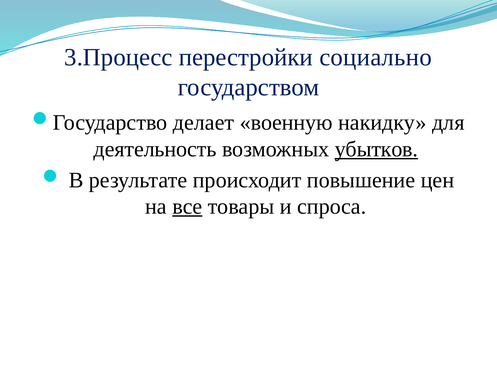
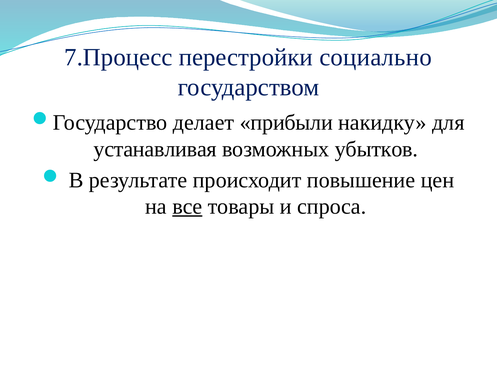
3.Процесс: 3.Процесс -> 7.Процесс (118, 57)
военную: военную -> прибыли (286, 122)
деятельность: деятельность -> устанавливая (155, 149)
убытков underline: present -> none (376, 149)
